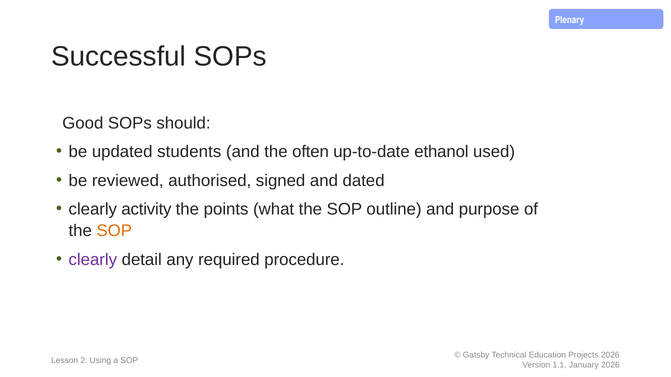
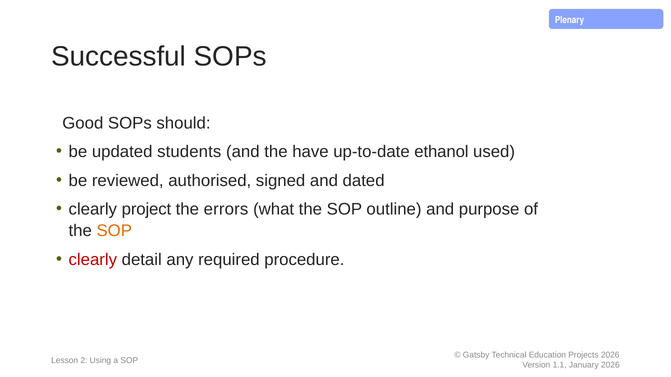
often: often -> have (310, 152)
activity: activity -> project (146, 209)
points: points -> errors (226, 209)
clearly colour: purple -> red (93, 260)
